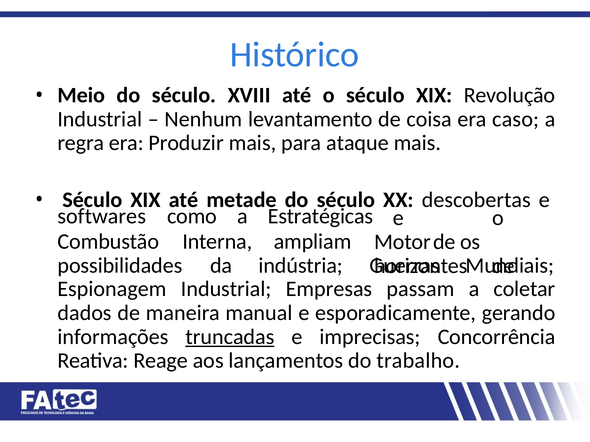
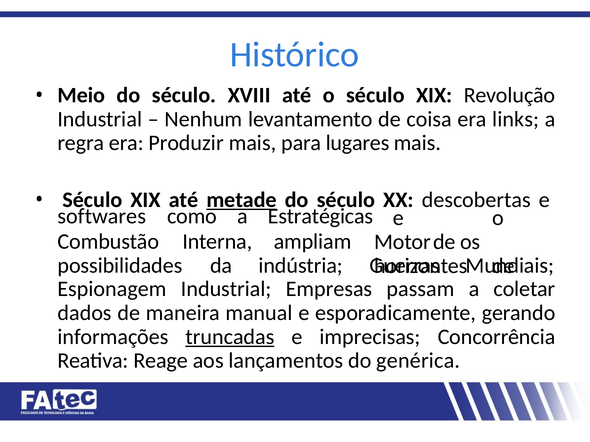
caso: caso -> links (516, 119)
ataque: ataque -> lugares (358, 143)
metade underline: none -> present (242, 200)
trabalho: trabalho -> genérica (418, 361)
